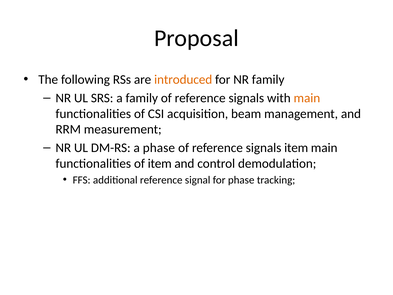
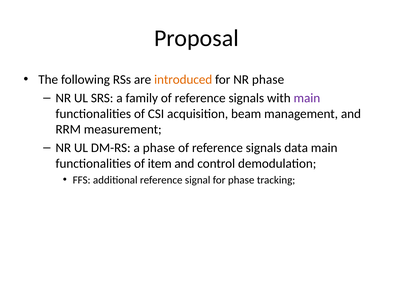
NR family: family -> phase (268, 80)
main colour: orange -> purple (307, 98)
signals item: item -> data (296, 148)
